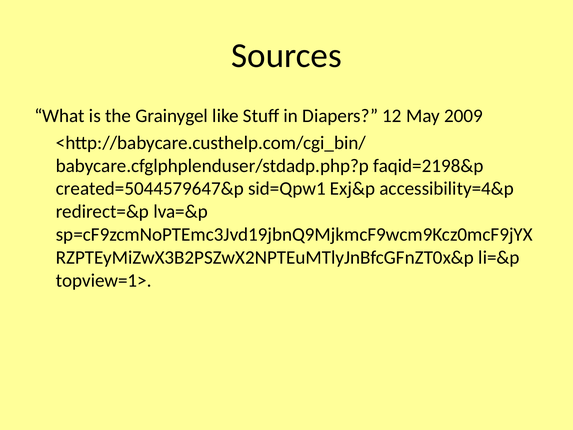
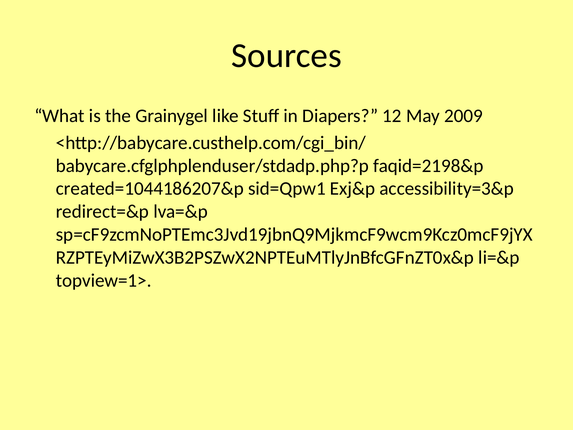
created=5044579647&p: created=5044579647&p -> created=1044186207&p (150, 189)
accessibility=4&p: accessibility=4&p -> accessibility=3&p (447, 189)
